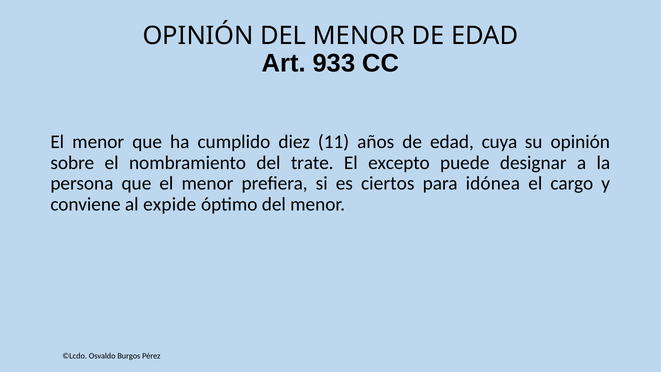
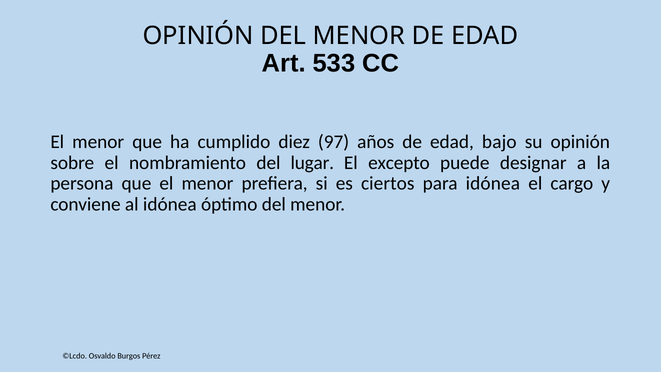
933: 933 -> 533 (334, 63)
11: 11 -> 97 (334, 142)
cuya: cuya -> bajo (499, 142)
trate: trate -> lugar (312, 163)
al expide: expide -> idónea (170, 204)
